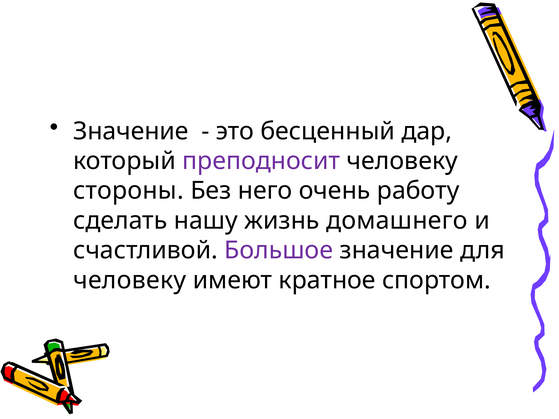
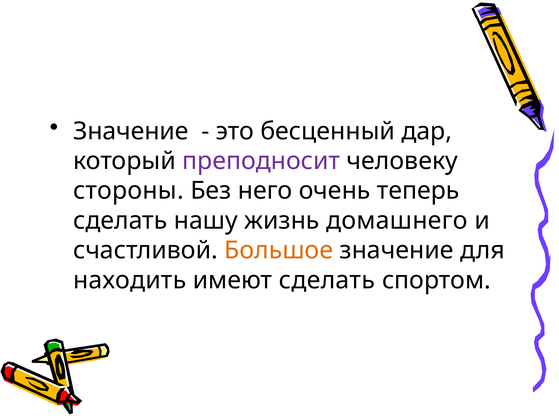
работу: работу -> теперь (418, 191)
Большое colour: purple -> orange (279, 251)
человеку: человеку -> находить (130, 280)
имеют кратное: кратное -> сделать (327, 280)
